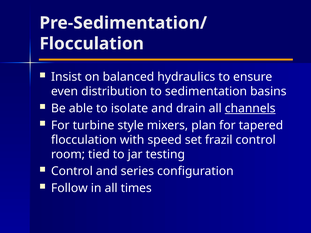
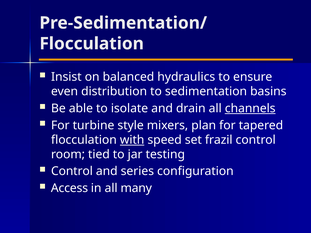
with underline: none -> present (132, 140)
Follow: Follow -> Access (69, 188)
times: times -> many (136, 188)
